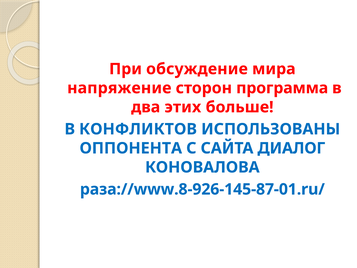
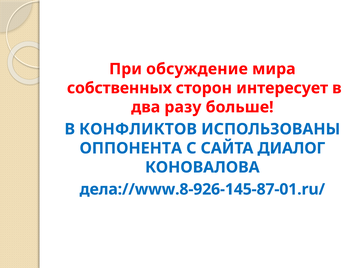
напряжение: напряжение -> собственных (119, 88)
программа: программа -> интересует (282, 88)
этих: этих -> разу (183, 107)
раза://www.8-926-145-87-01.ru/: раза://www.8-926-145-87-01.ru/ -> дела://www.8-926-145-87-01.ru/ (202, 189)
